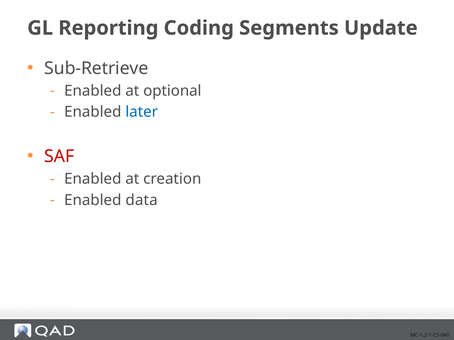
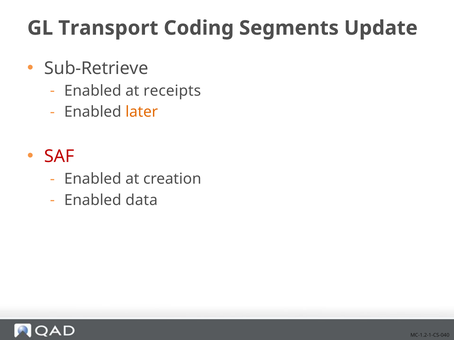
Reporting: Reporting -> Transport (108, 28)
optional: optional -> receipts (172, 91)
later colour: blue -> orange (142, 112)
